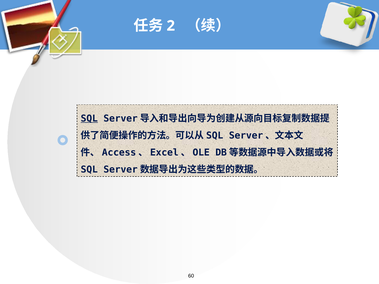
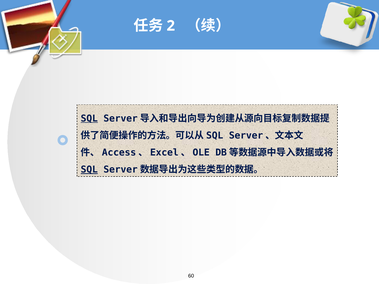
SQL underline: none -> present (89, 170)
